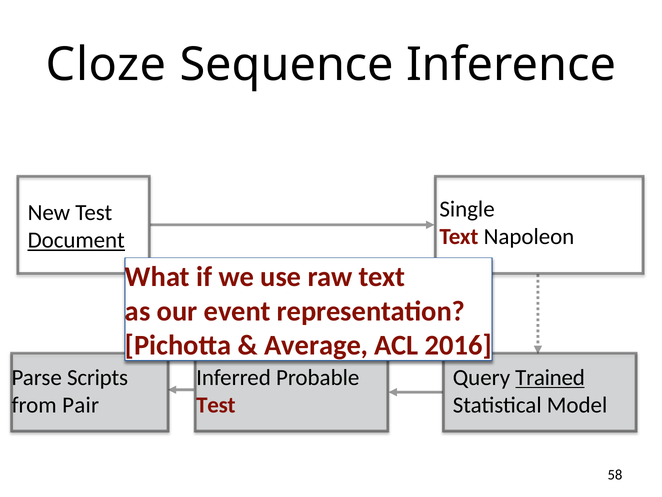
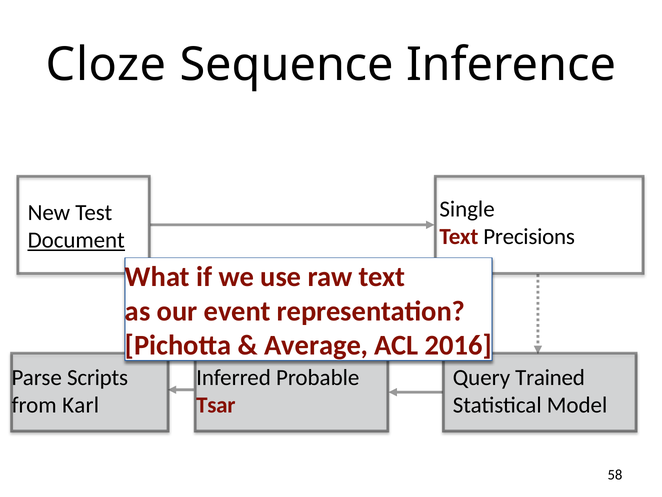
Napoleon: Napoleon -> Precisions (529, 236)
Trained underline: present -> none (550, 377)
Pair: Pair -> Karl (81, 405)
Test: Test -> Tsar (216, 405)
